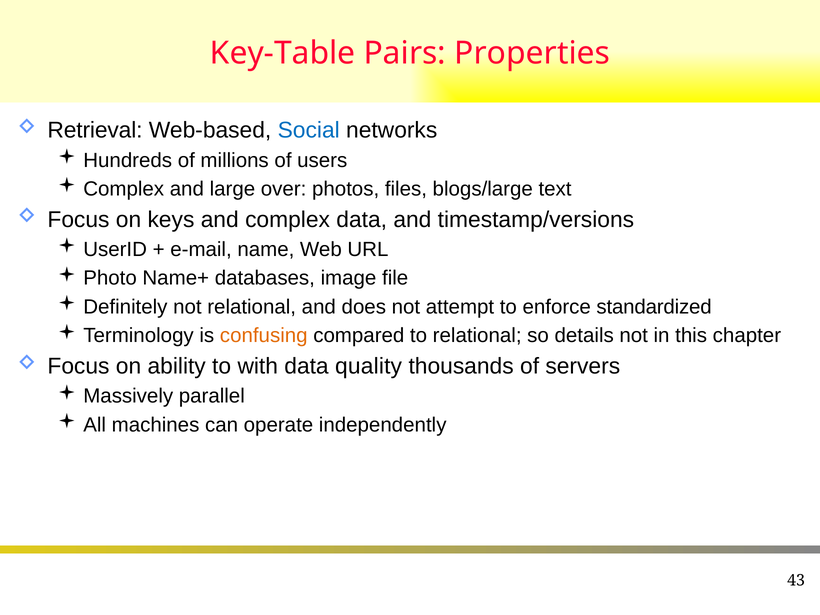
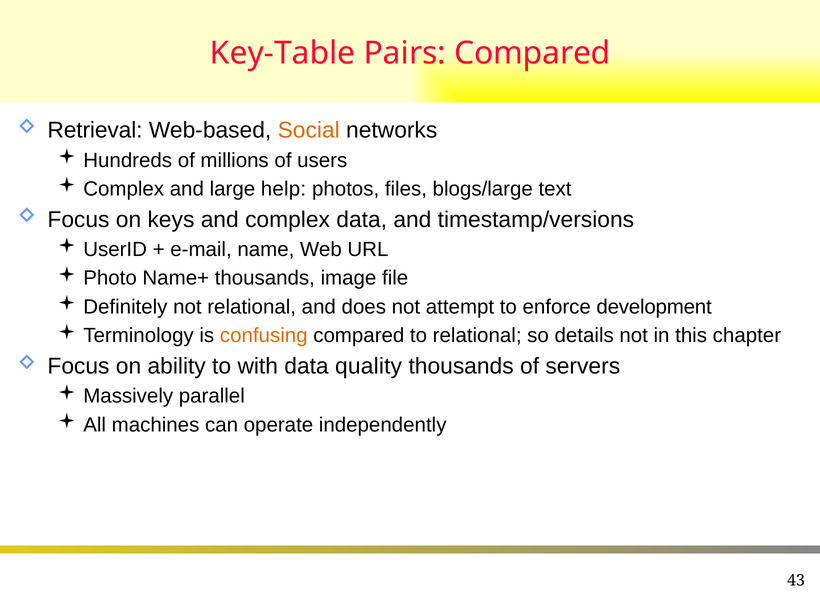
Pairs Properties: Properties -> Compared (532, 53)
Social colour: blue -> orange (309, 130)
over: over -> help (283, 189)
Name+ databases: databases -> thousands (265, 278)
standardized: standardized -> development (654, 307)
